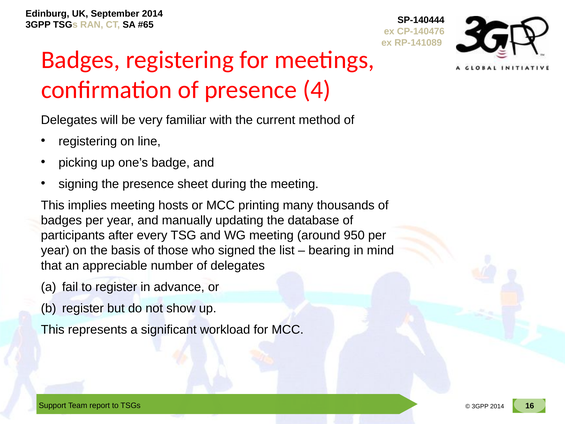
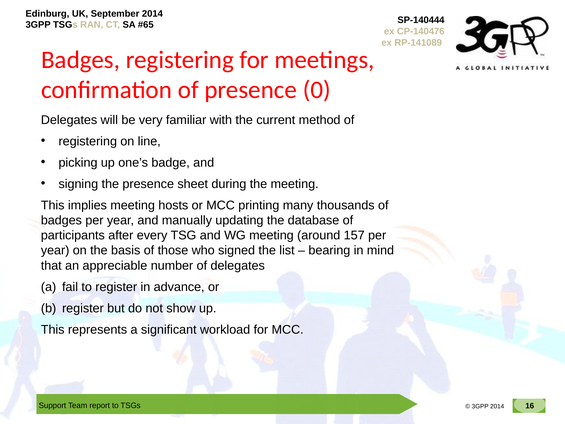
4: 4 -> 0 (317, 90)
950: 950 -> 157 (354, 235)
